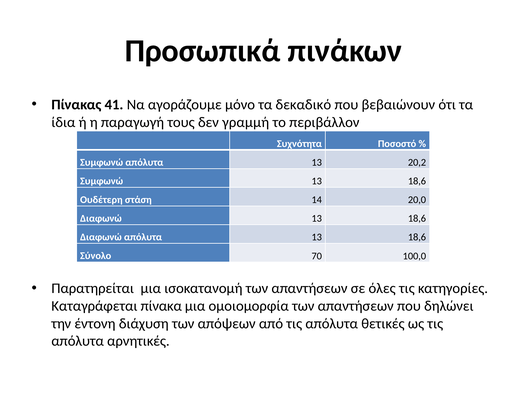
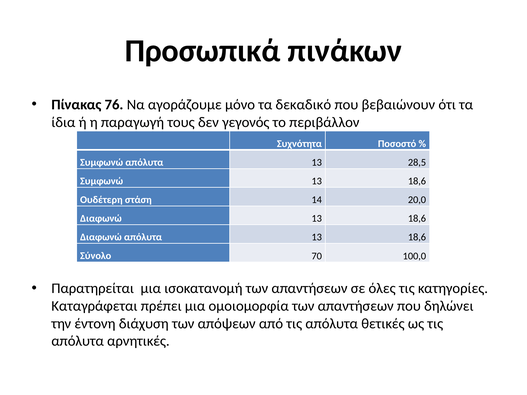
41: 41 -> 76 (114, 105)
γραμμή: γραμμή -> γεγονός (246, 122)
20,2: 20,2 -> 28,5 (417, 163)
πίνακα: πίνακα -> πρέπει (161, 306)
